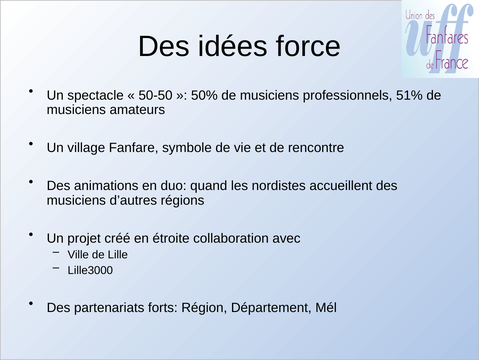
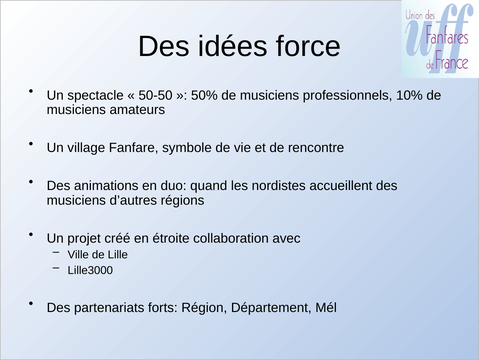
51%: 51% -> 10% (409, 95)
